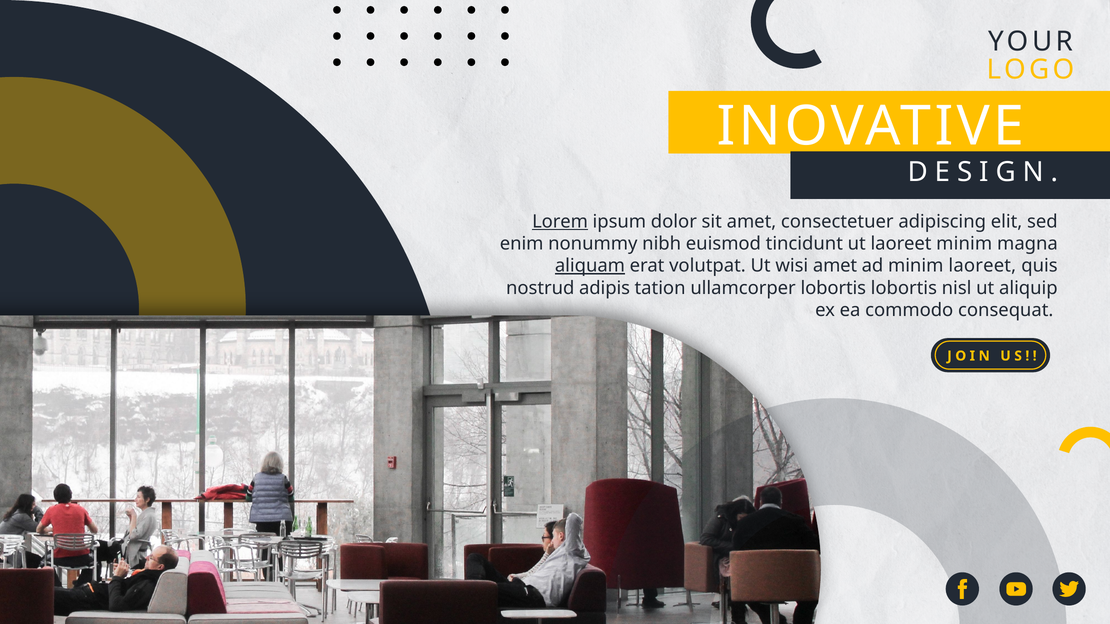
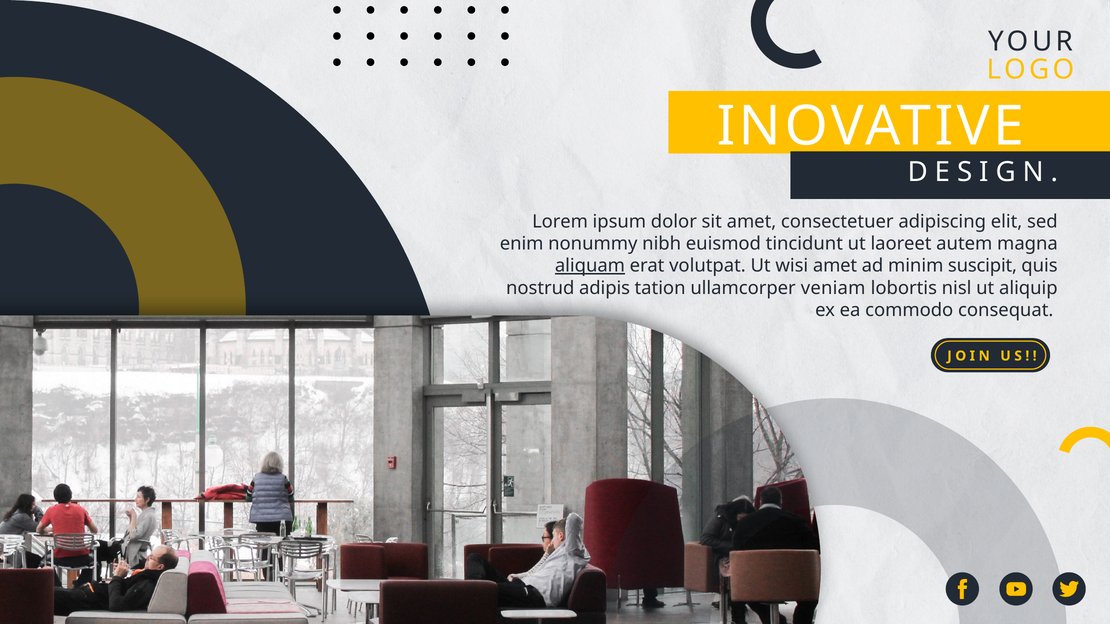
Lorem underline: present -> none (560, 222)
laoreet minim: minim -> autem (964, 244)
minim laoreet: laoreet -> suscipit (983, 266)
ullamcorper lobortis: lobortis -> veniam (833, 288)
